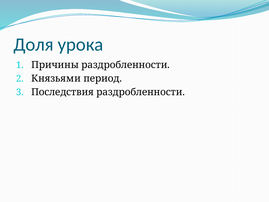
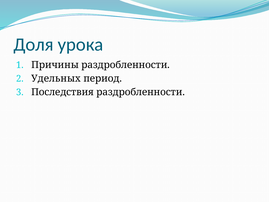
Князьями: Князьями -> Удельных (56, 78)
